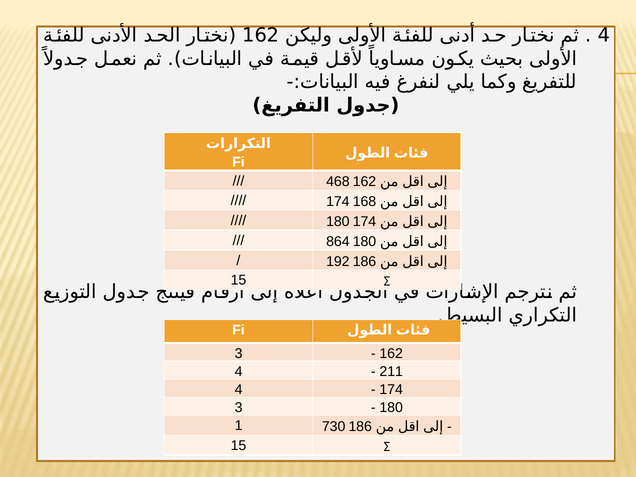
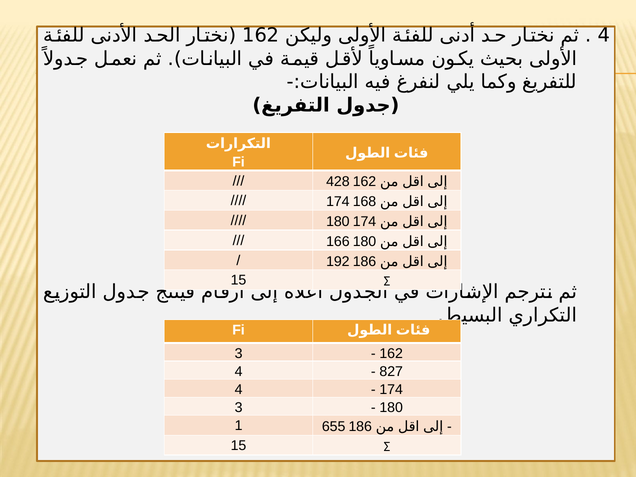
468: 468 -> 428 (338, 182)
864: 864 -> 166 (338, 241)
211: 211 -> 827 (391, 371)
730: 730 -> 655 (334, 427)
